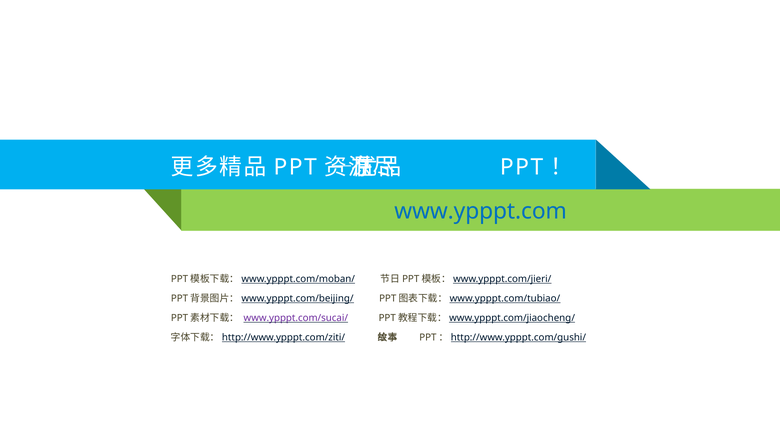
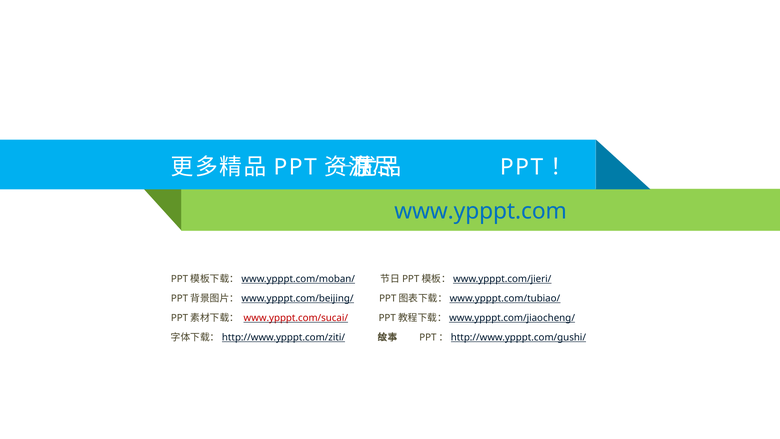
www.ypppt.com/sucai/ colour: purple -> red (296, 318)
